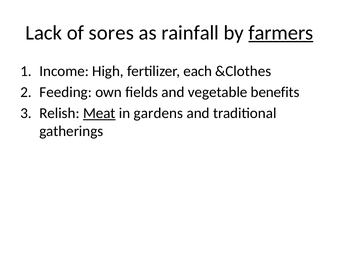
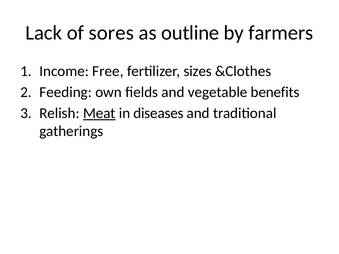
rainfall: rainfall -> outline (190, 33)
farmers underline: present -> none (281, 33)
High: High -> Free (108, 71)
each: each -> sizes (198, 71)
gardens: gardens -> diseases (159, 113)
